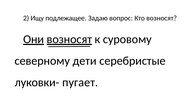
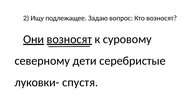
пугает: пугает -> спустя (80, 82)
